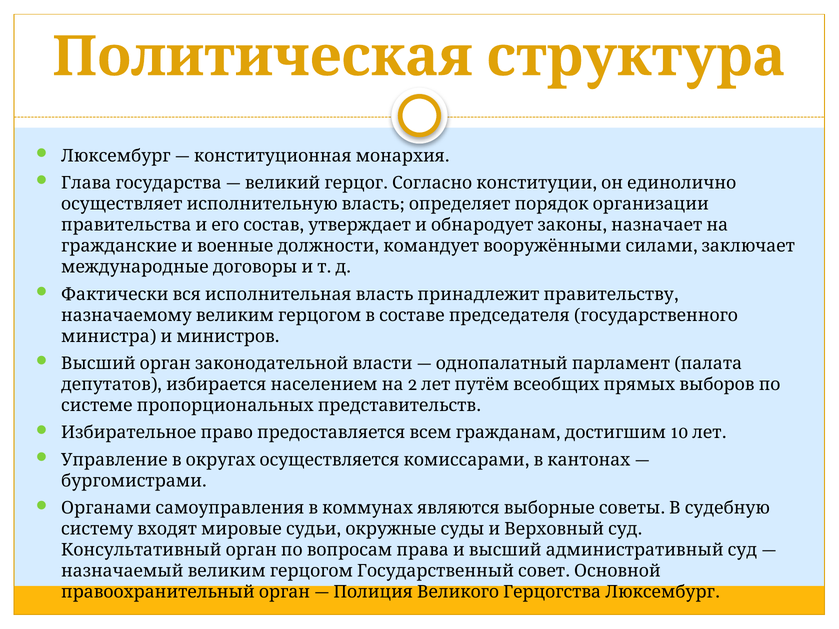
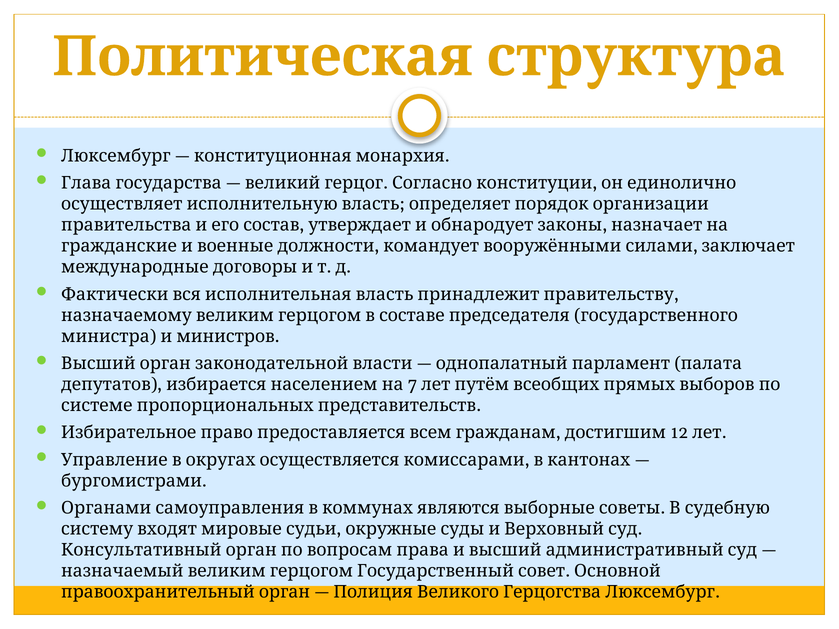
2: 2 -> 7 (412, 385)
10: 10 -> 12 (679, 433)
